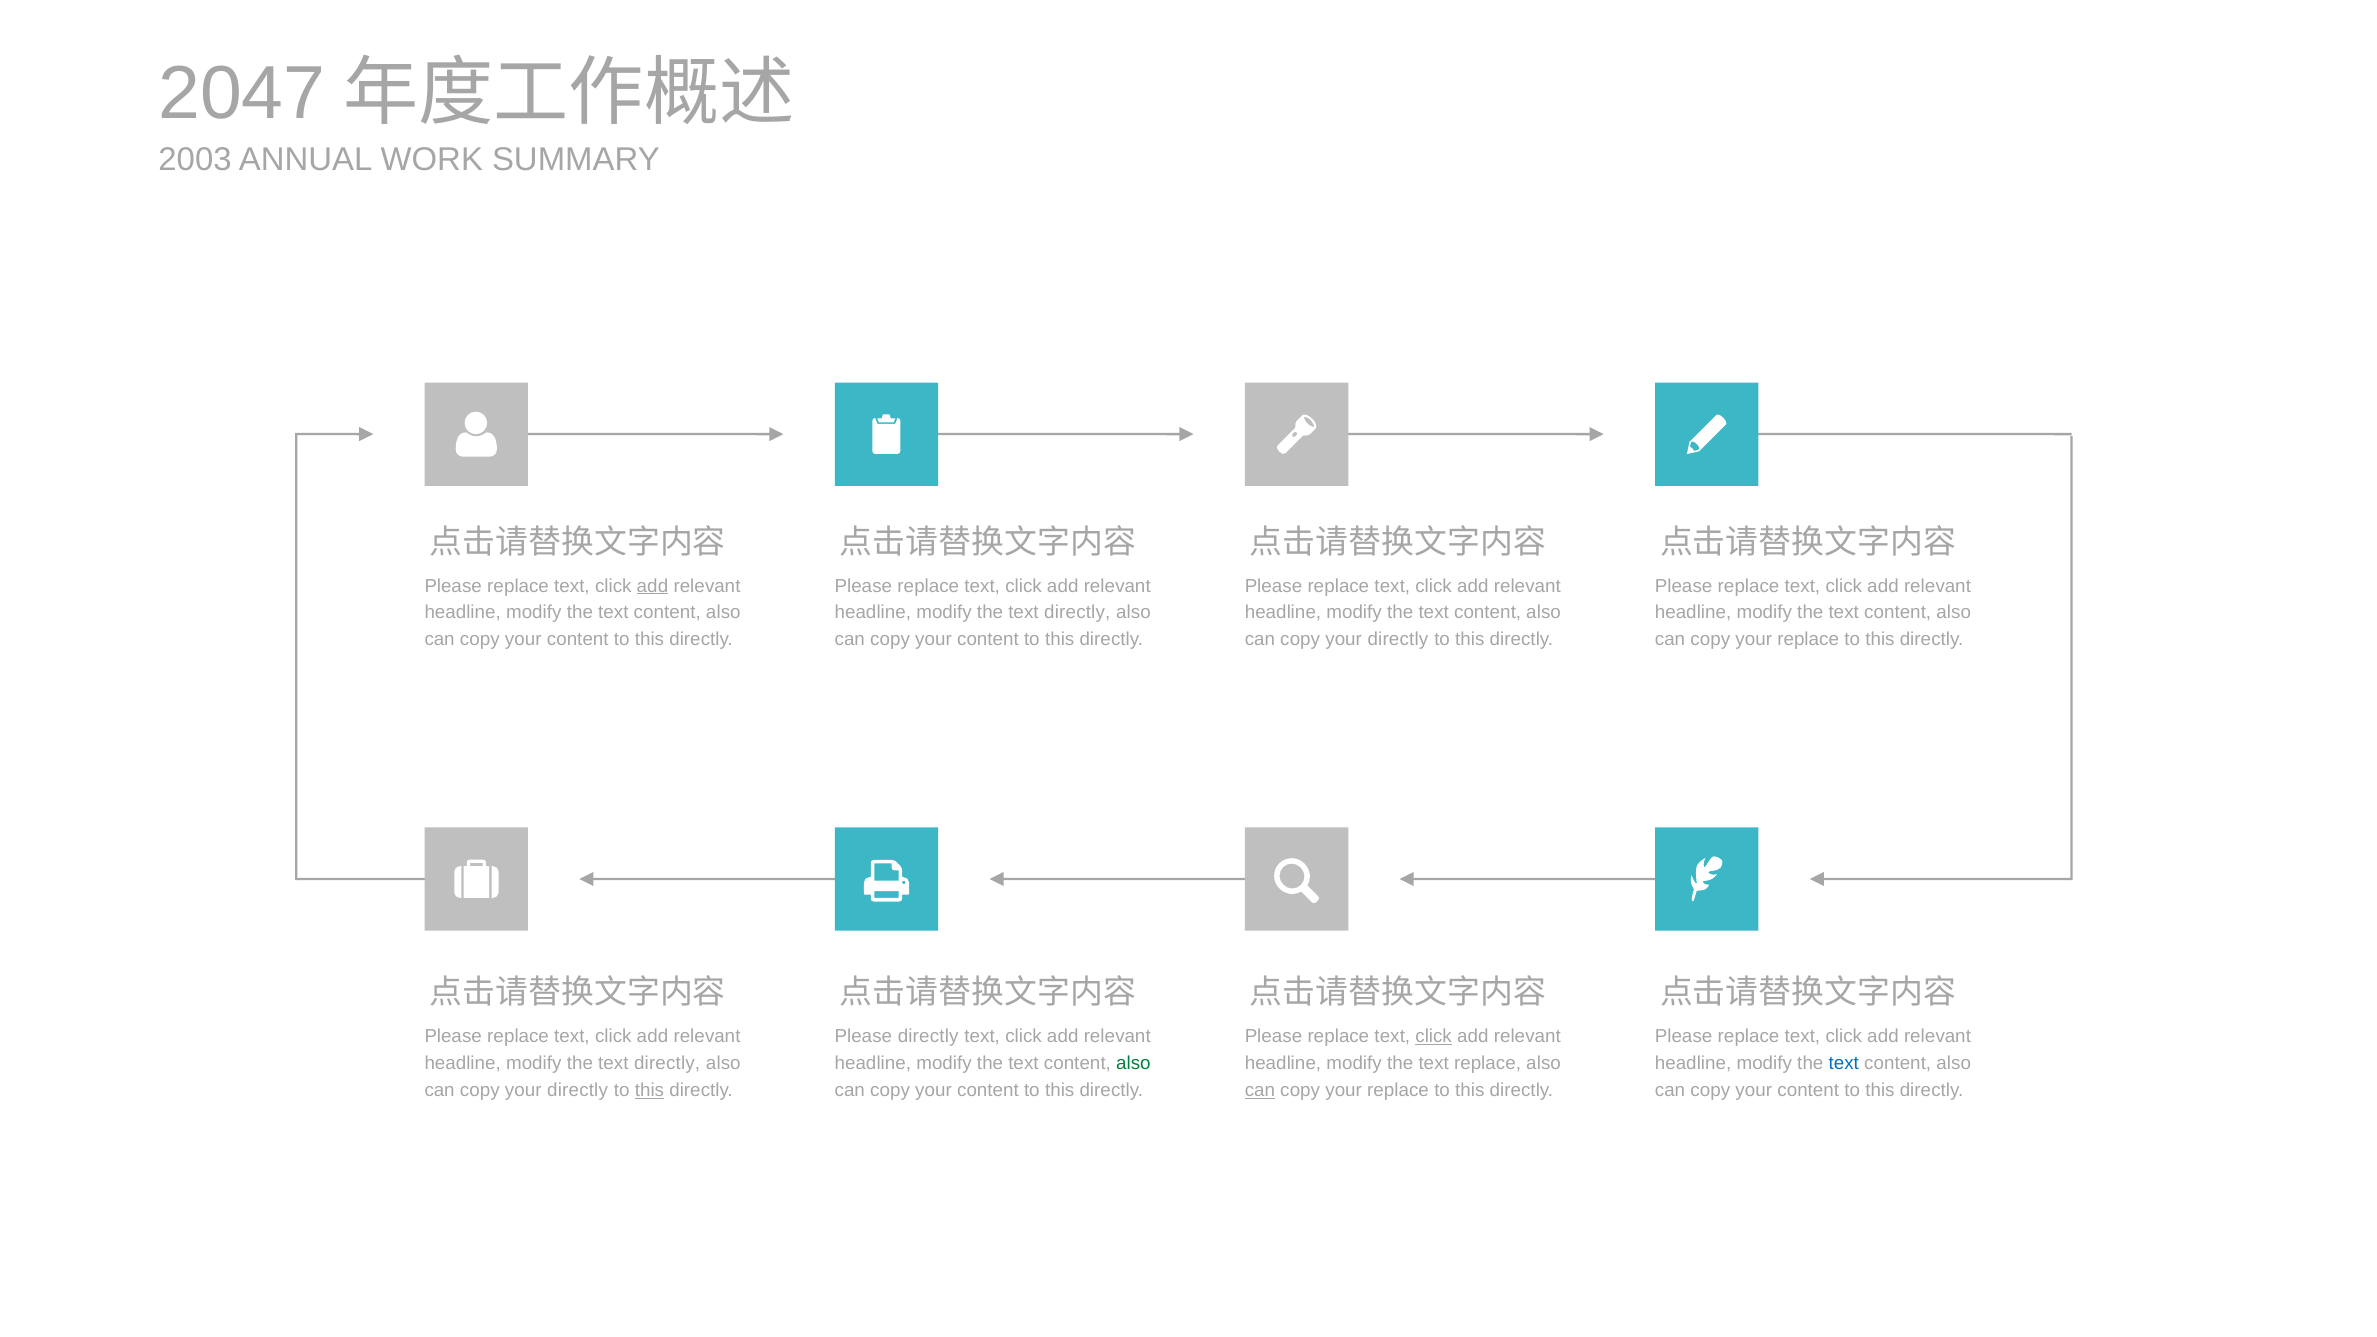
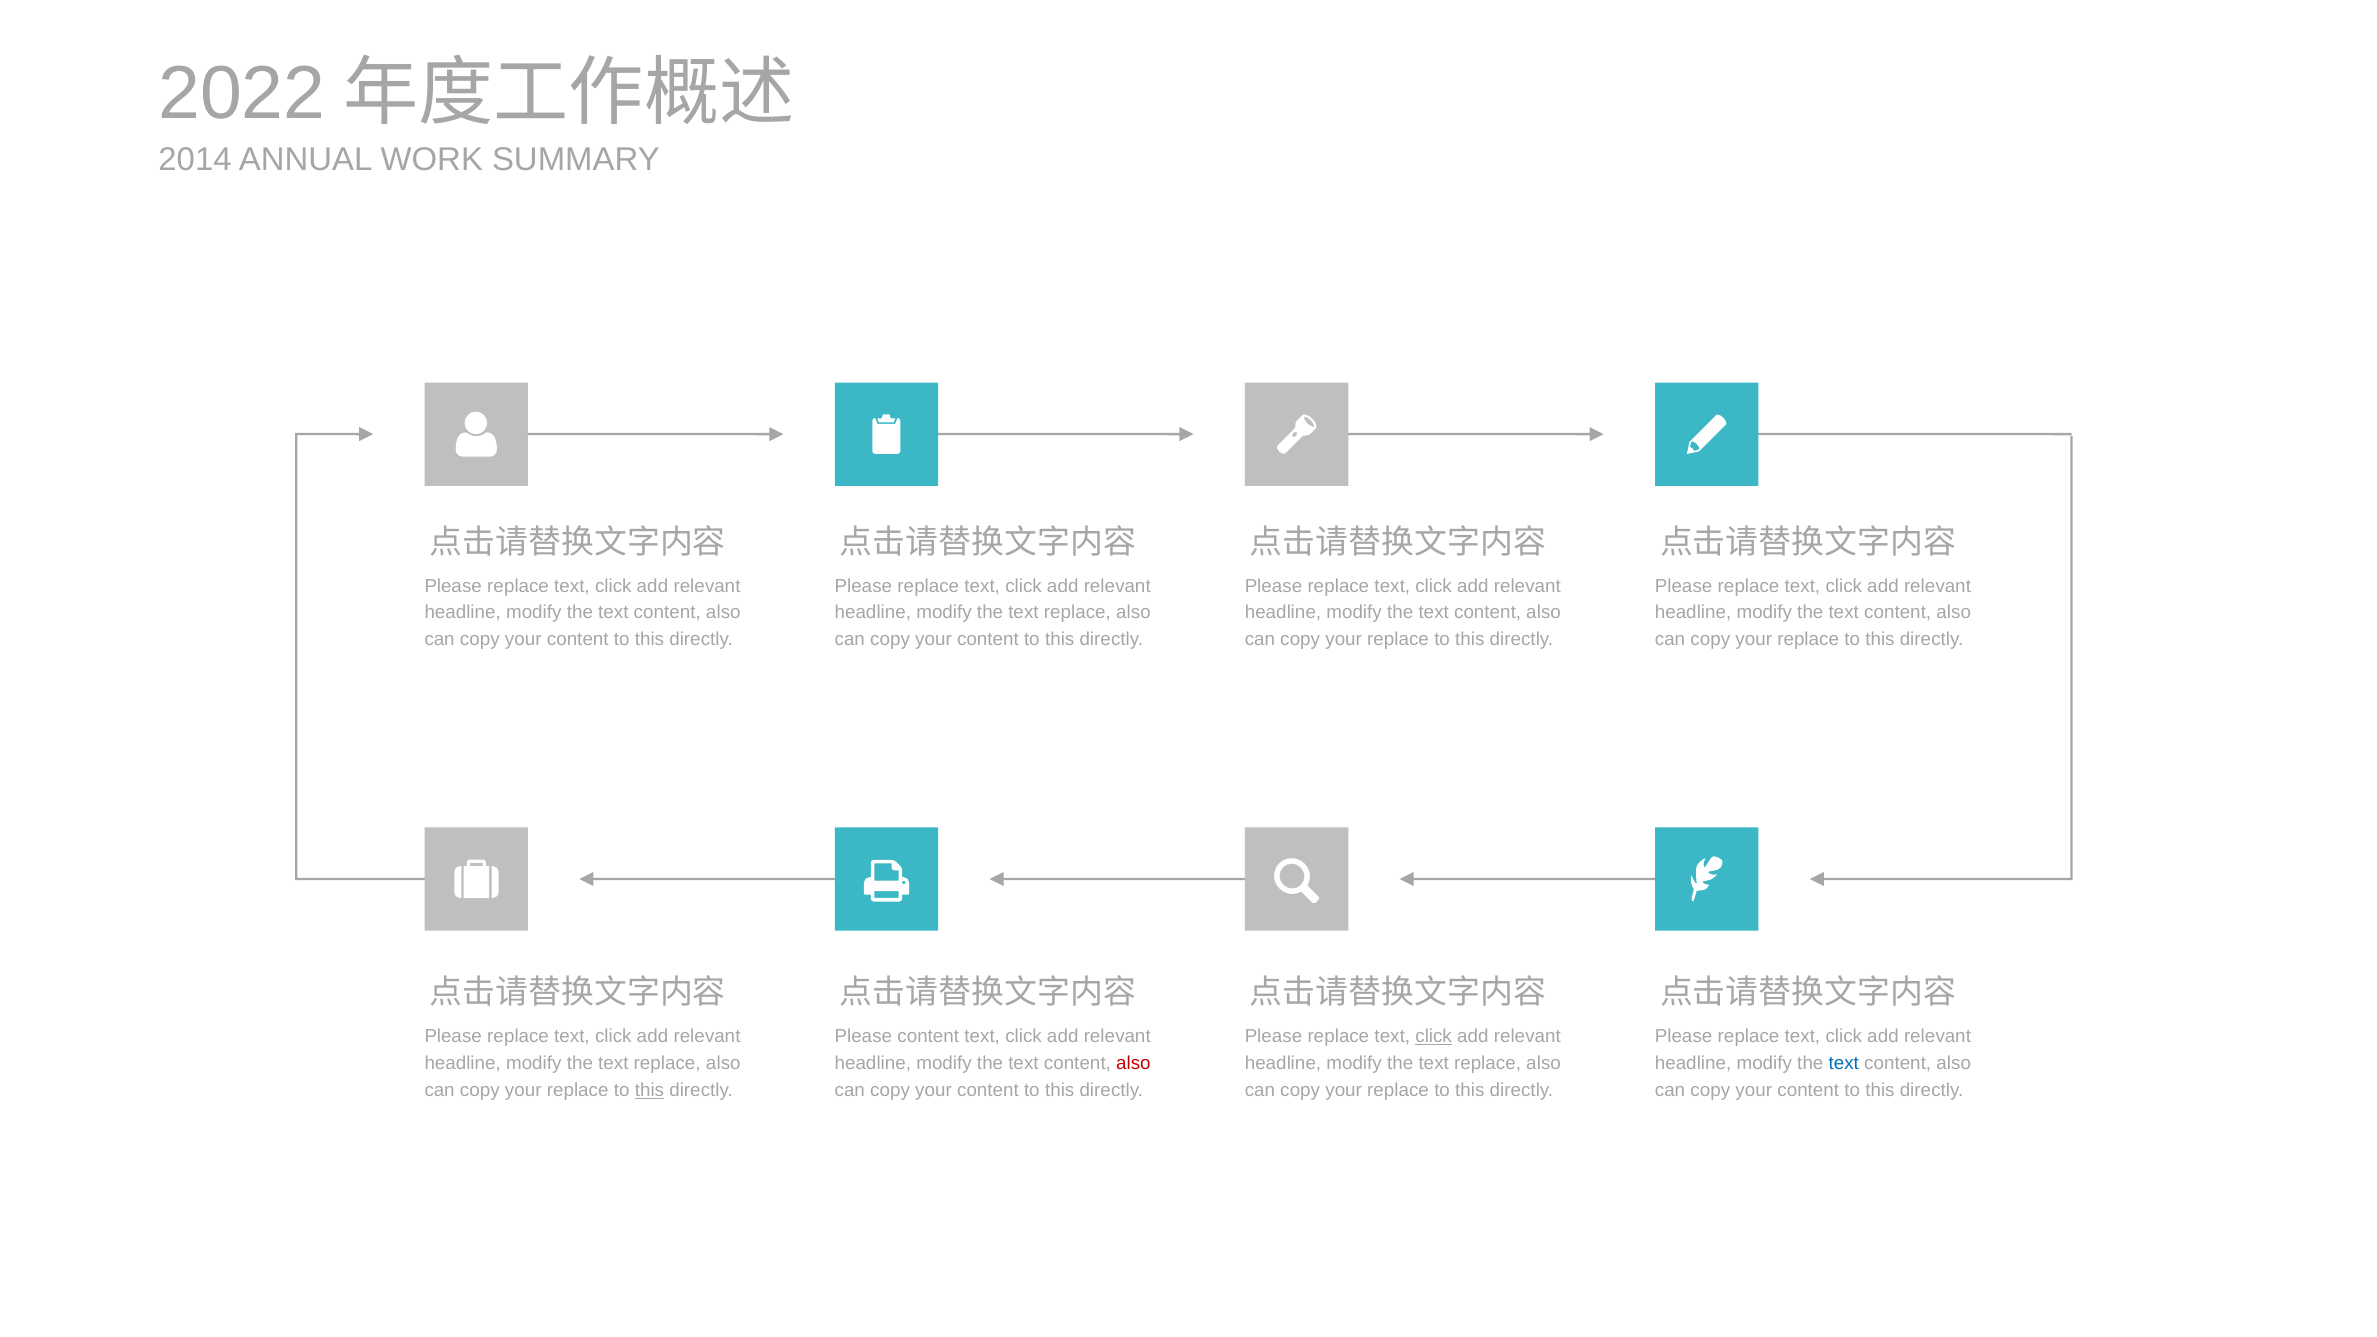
2047: 2047 -> 2022 (242, 94)
2003: 2003 -> 2014 (195, 160)
add underline: present -> none (652, 586)
directly: directly -> replace (1077, 613)
directly: directly -> replace (1398, 640)
Please directly: directly -> content (928, 1036)
directly: directly -> replace (667, 1063)
also colour: green -> red (1133, 1063)
directly: directly -> replace (578, 1090)
can underline: present -> none (1260, 1090)
